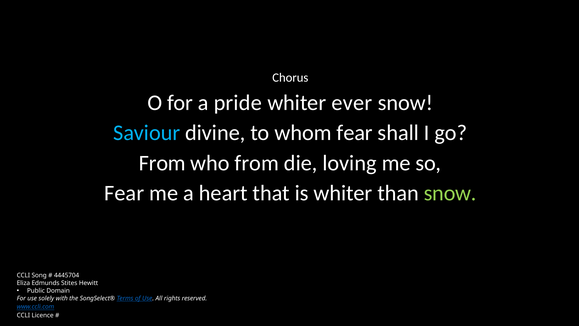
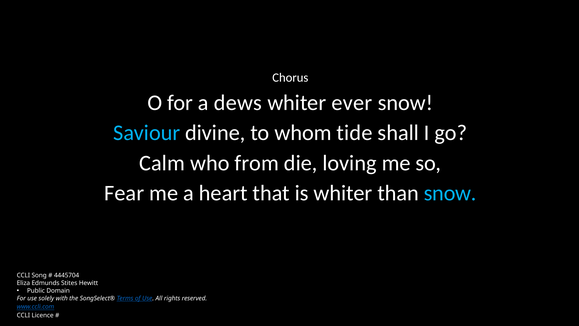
pride: pride -> dews (238, 103)
whom fear: fear -> tide (355, 133)
From: From -> Calm (162, 163)
snow colour: light green -> light blue (450, 193)
